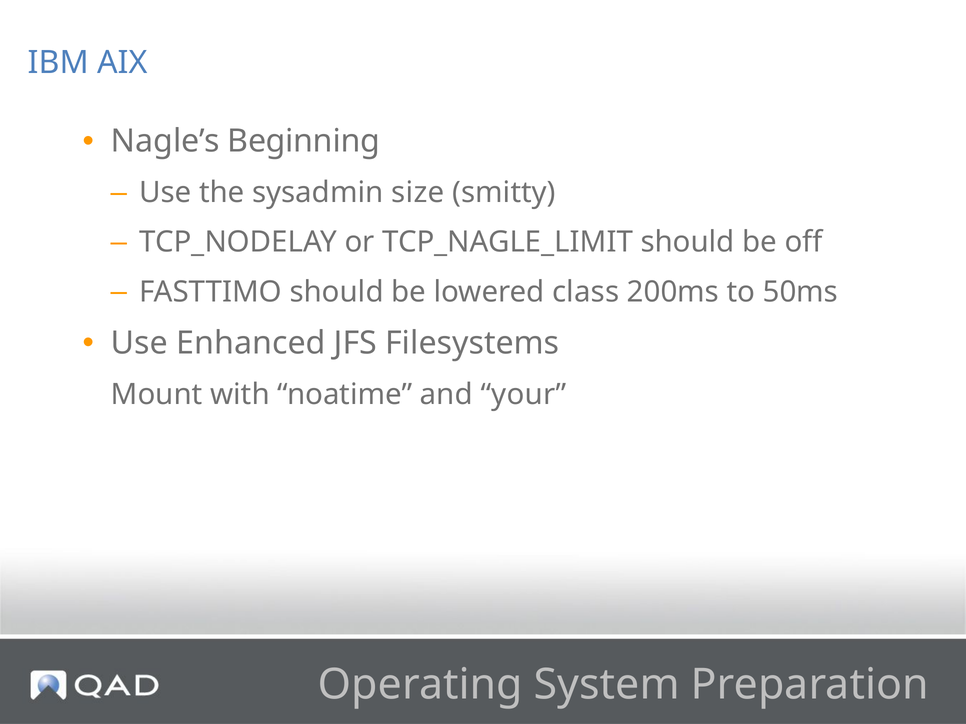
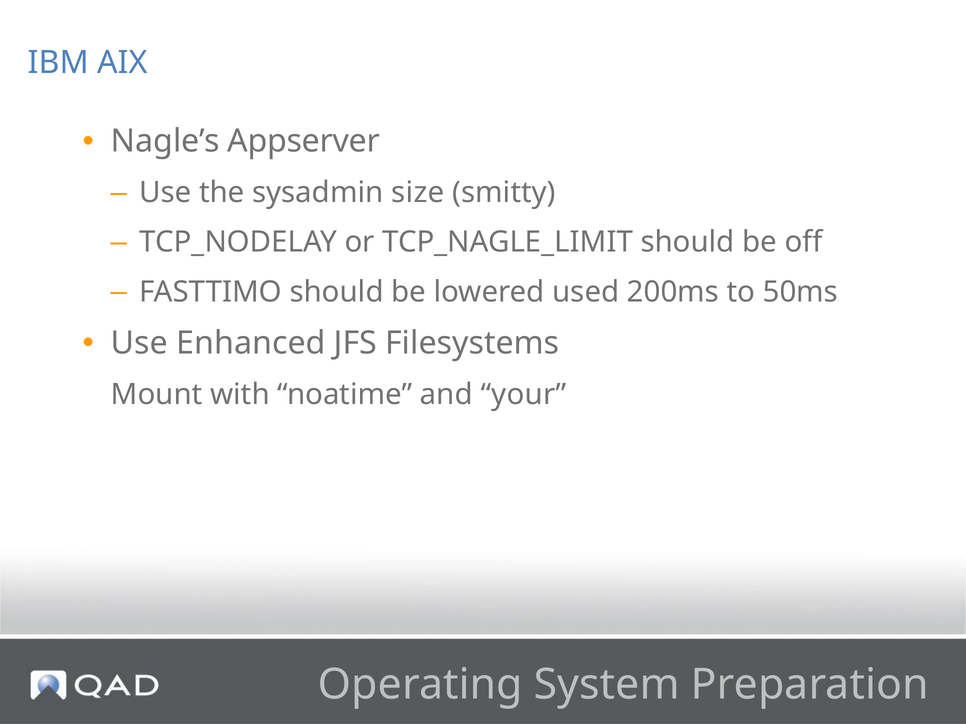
Beginning: Beginning -> Appserver (304, 141)
class: class -> used (586, 292)
